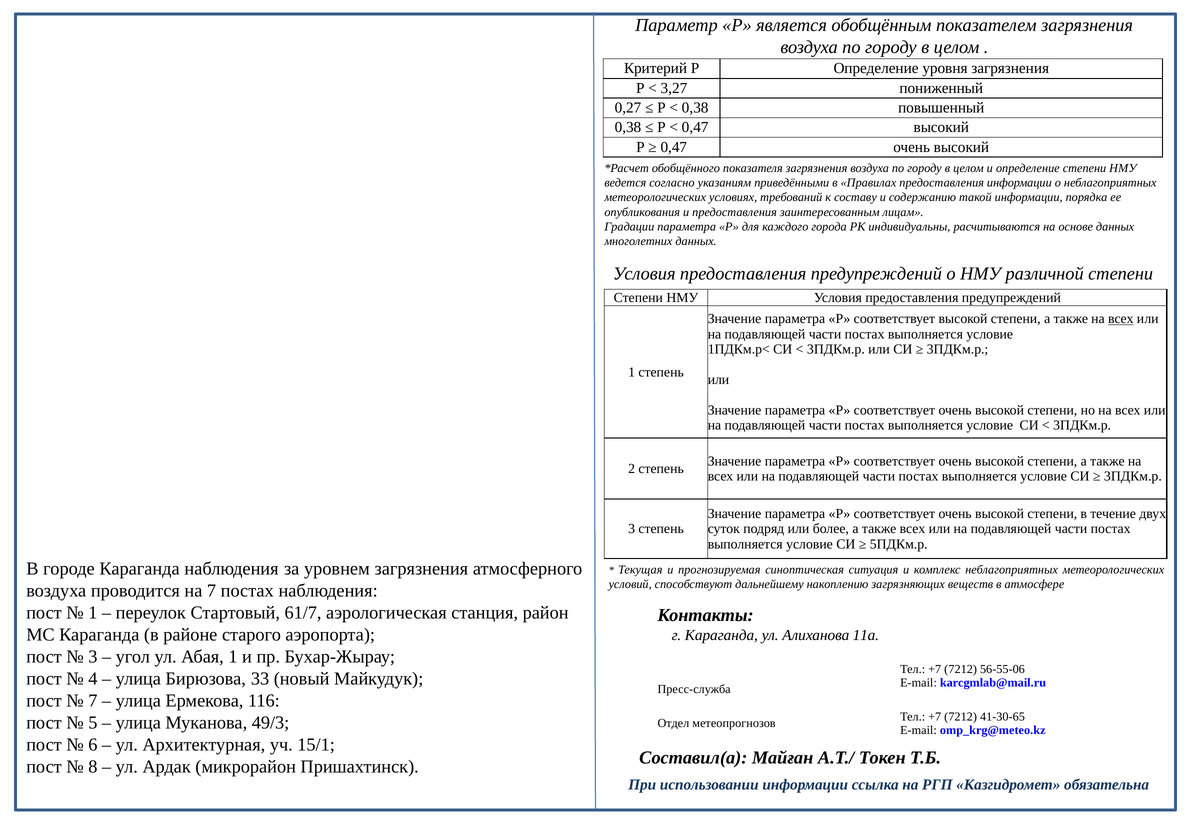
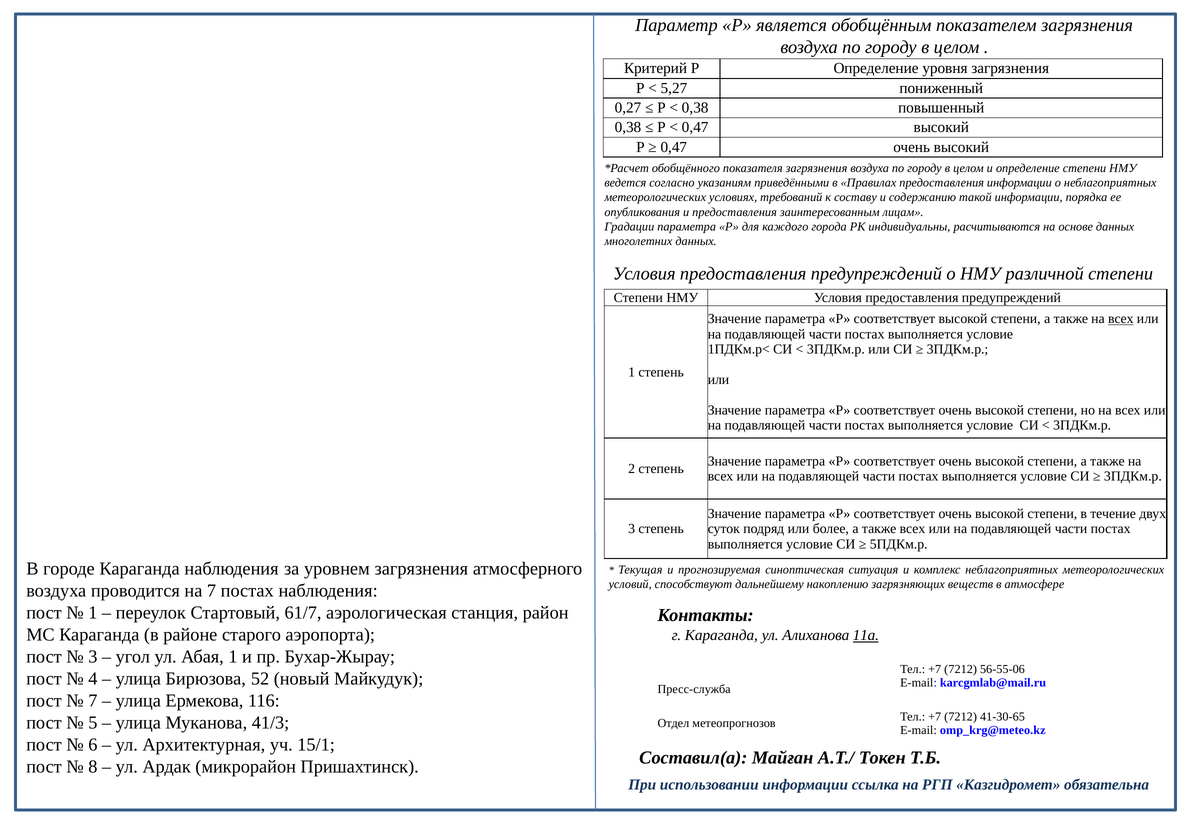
3,27: 3,27 -> 5,27 (674, 88)
11а underline: none -> present (866, 636)
33: 33 -> 52 (260, 679)
49/3: 49/3 -> 41/3 (271, 723)
